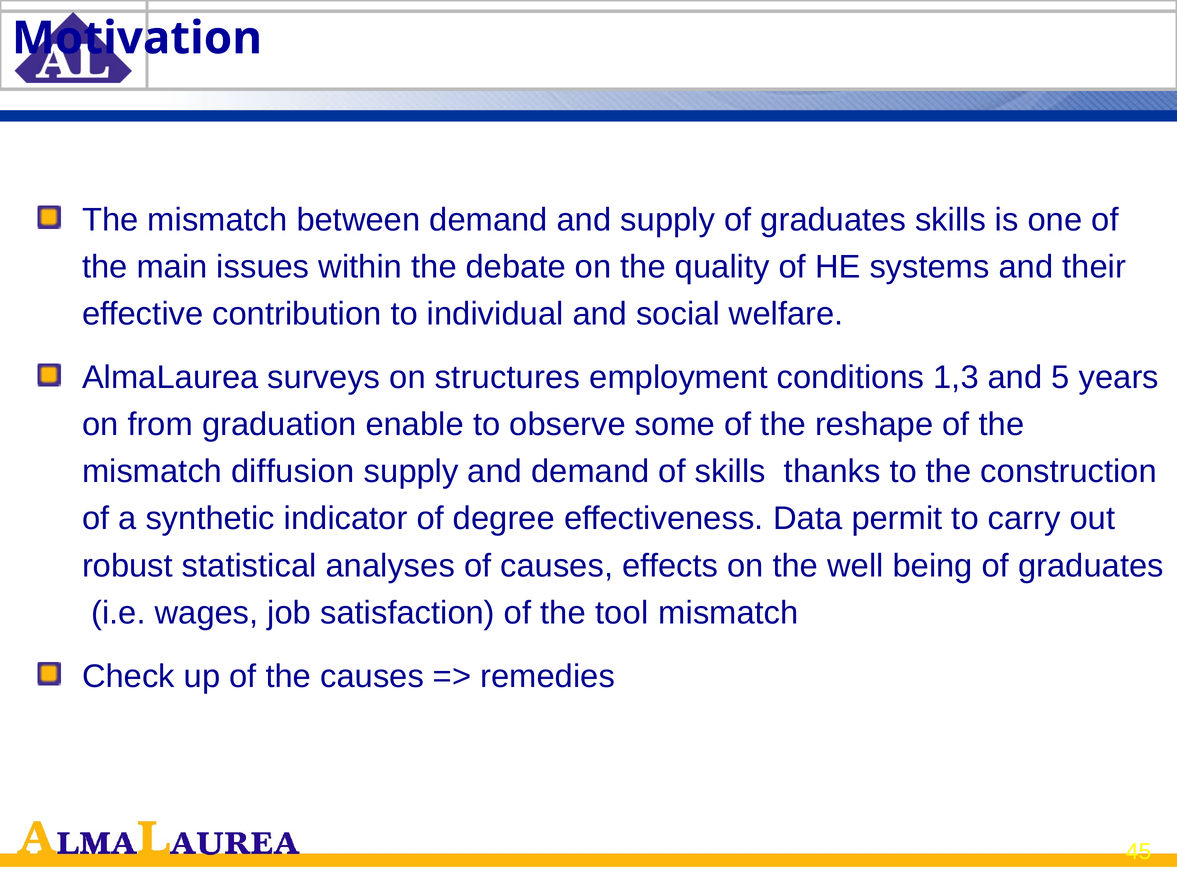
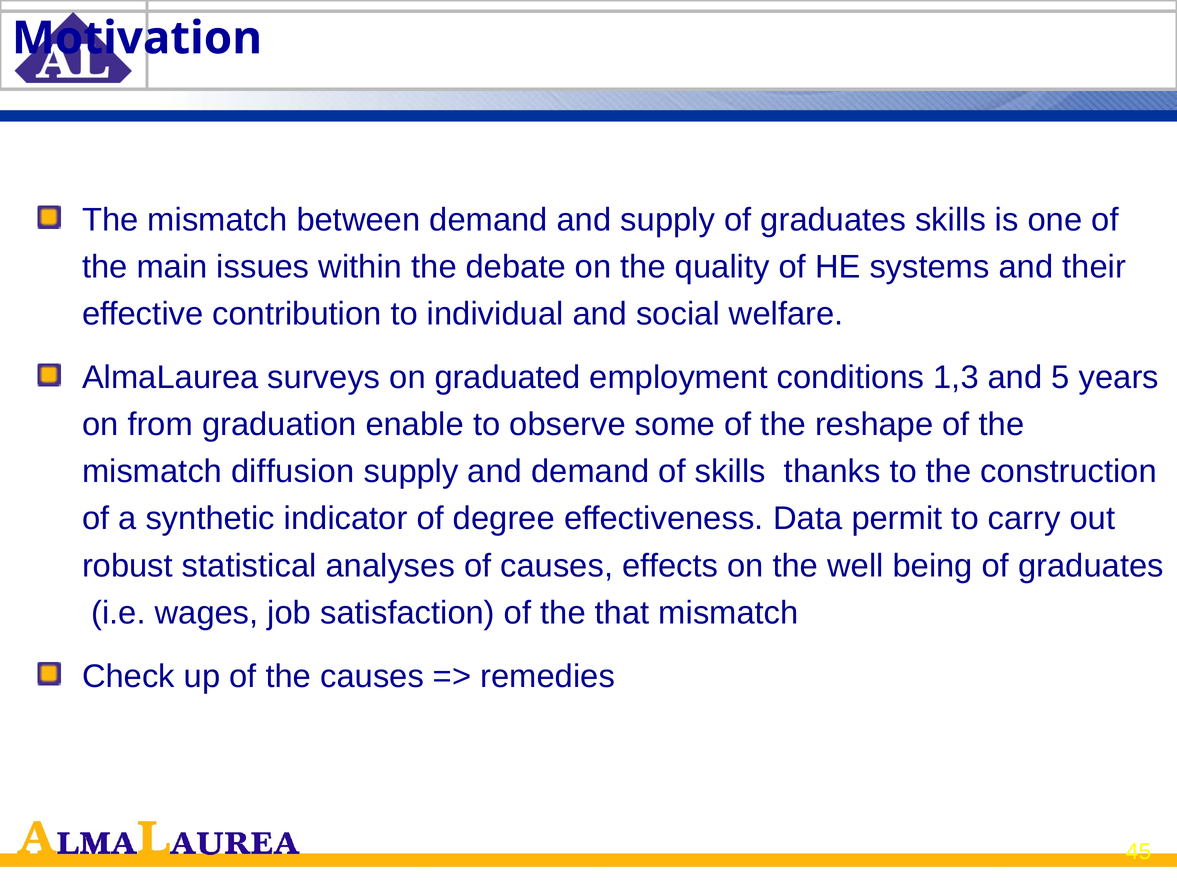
structures: structures -> graduated (508, 377)
tool: tool -> that (622, 613)
